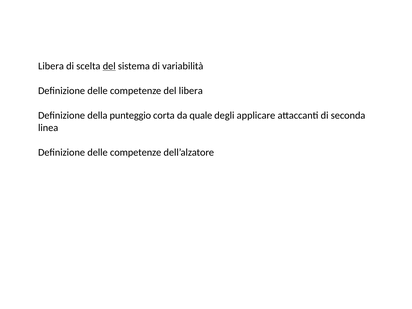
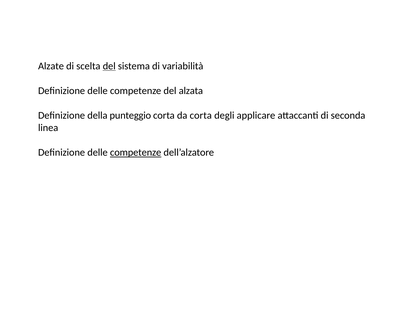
Libera: Libera -> Alzate (51, 66)
del libera: libera -> alzata (191, 91)
da quale: quale -> corta (201, 116)
competenze underline: none -> present (136, 153)
